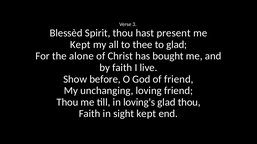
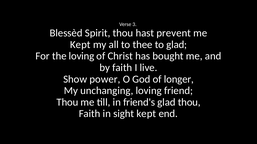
present: present -> prevent (174, 33)
the alone: alone -> loving (82, 56)
before: before -> power (105, 79)
of friend: friend -> longer (179, 79)
loving's: loving's -> friend's (139, 103)
